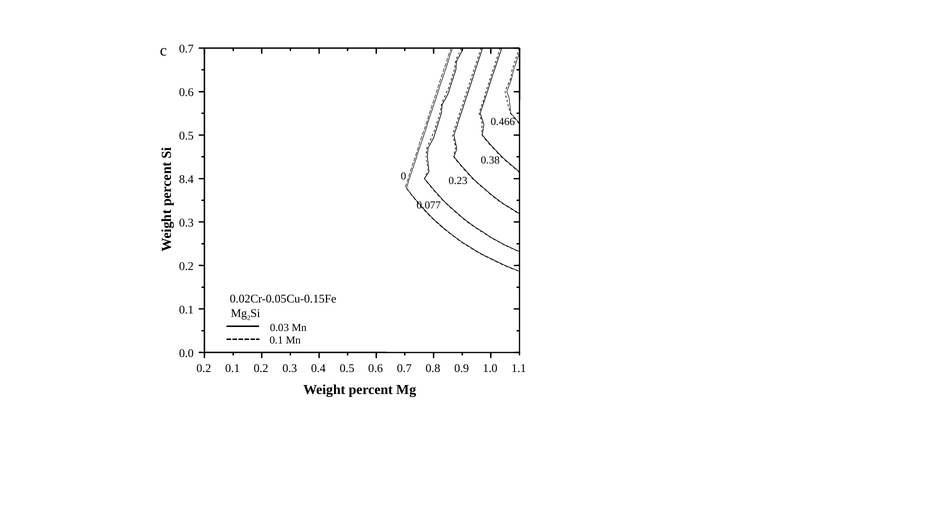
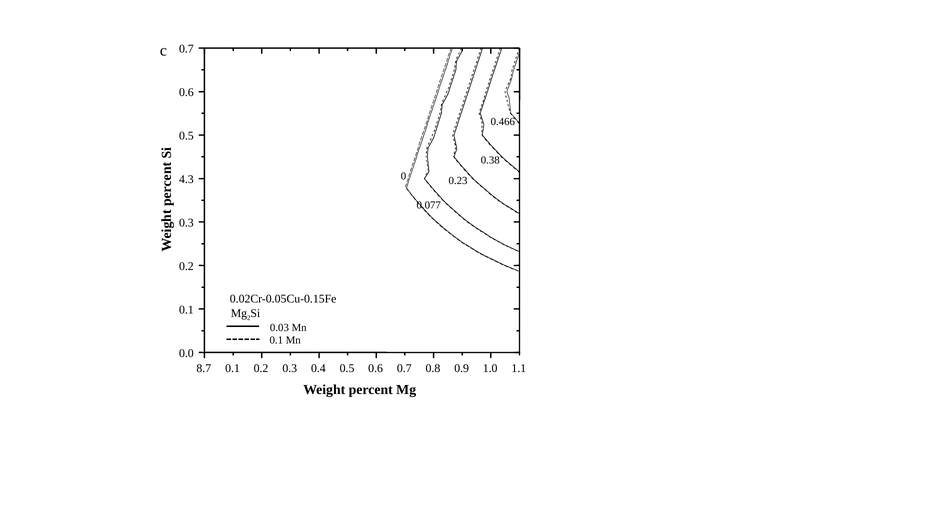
8.4: 8.4 -> 4.3 (186, 179)
0.2: 0.2 -> 8.7 (204, 369)
